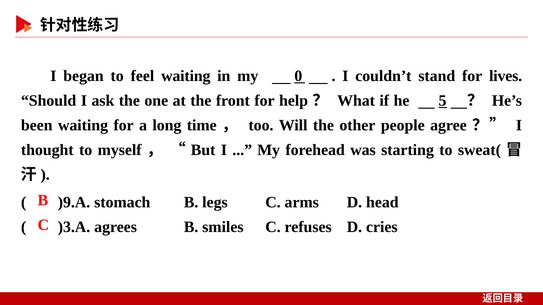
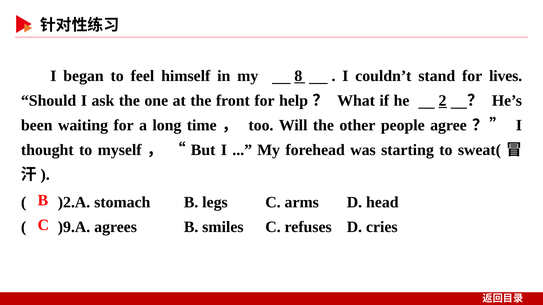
feel waiting: waiting -> himself (186, 76)
0: 0 -> 8 (298, 76)
5: 5 -> 2 (442, 101)
)9.A: )9.A -> )2.A (74, 202)
)3.A: )3.A -> )9.A (74, 227)
